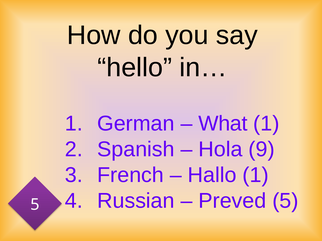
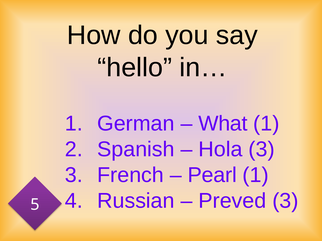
Hola 9: 9 -> 3 (262, 150)
Hallo: Hallo -> Pearl (212, 175)
Preved 5: 5 -> 3 (285, 201)
